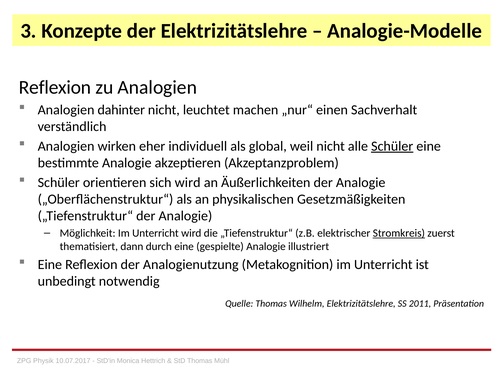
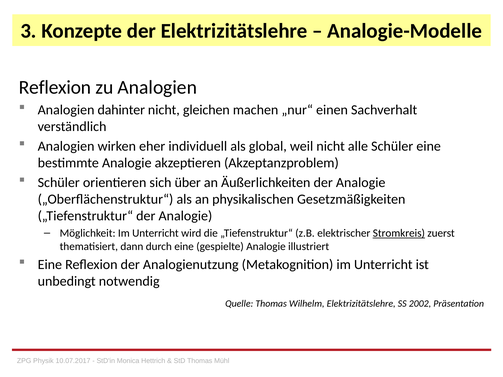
leuchtet: leuchtet -> gleichen (206, 110)
Schüler underline: present -> none (392, 146)
sich wird: wird -> über (188, 183)
2011: 2011 -> 2002 (420, 304)
